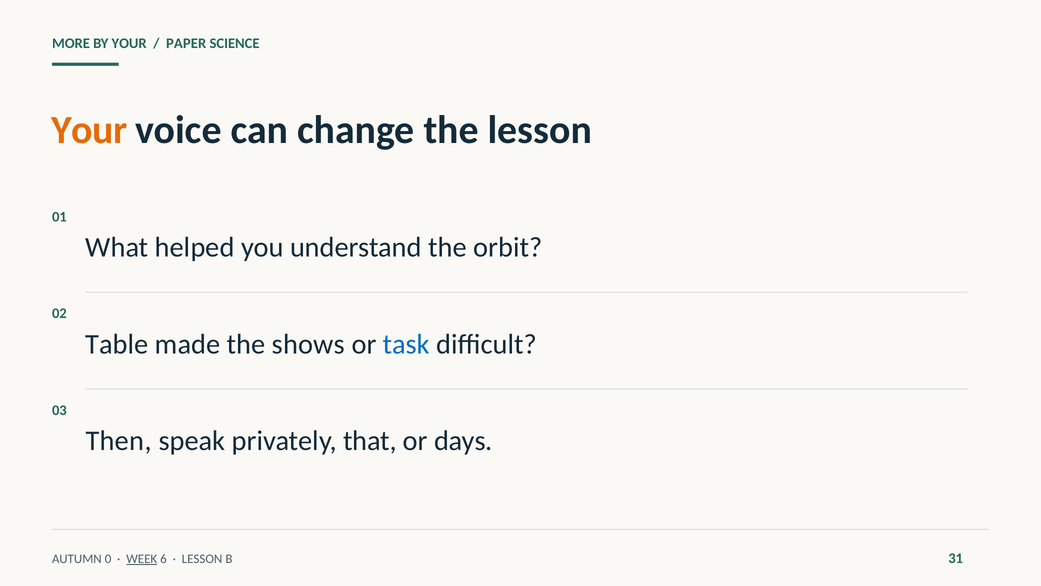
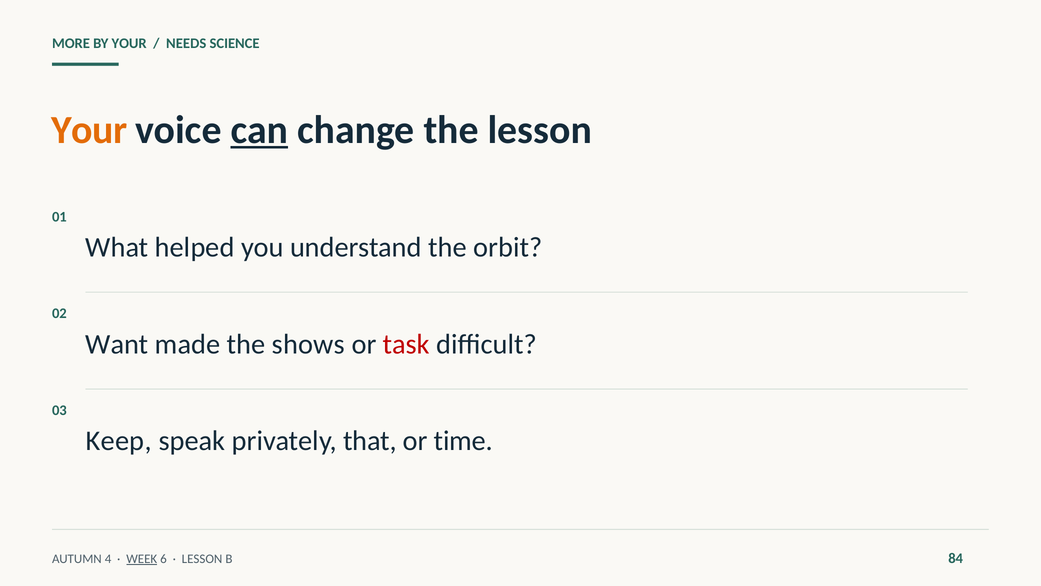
PAPER: PAPER -> NEEDS (186, 43)
can underline: none -> present (259, 130)
Table: Table -> Want (117, 344)
task colour: blue -> red (406, 344)
Then: Then -> Keep (119, 441)
days: days -> time (463, 441)
0: 0 -> 4 (108, 558)
31: 31 -> 84 (956, 558)
